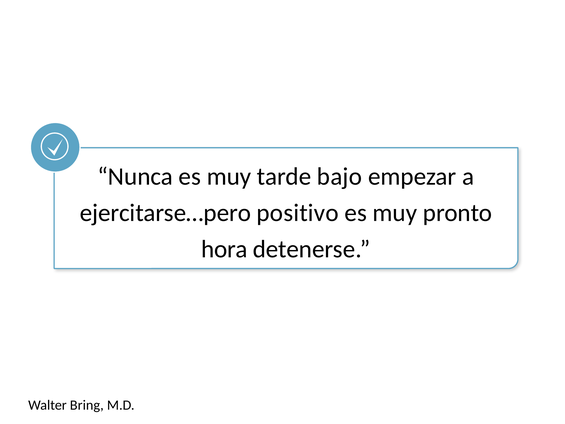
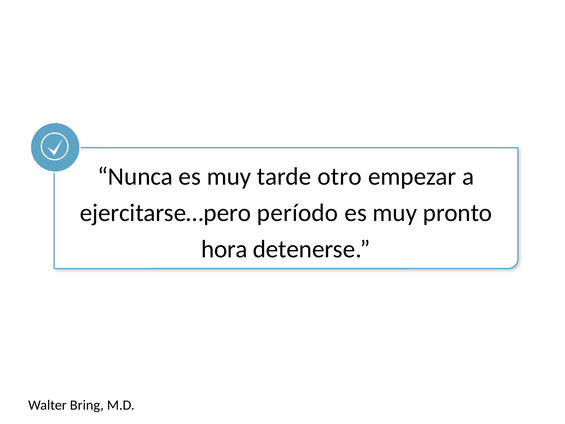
bajo: bajo -> otro (340, 177)
positivo: positivo -> período (298, 213)
